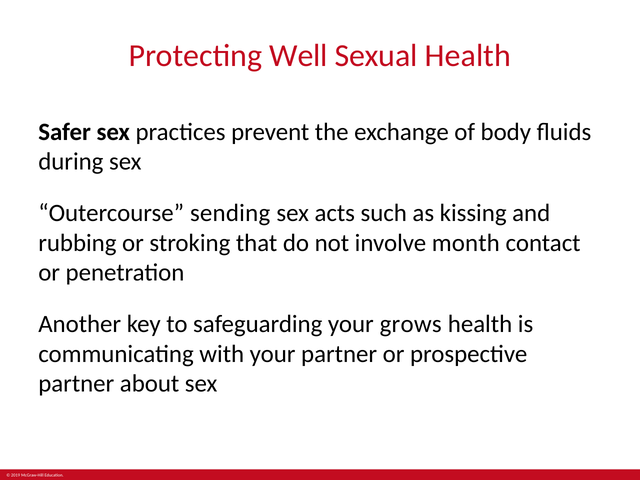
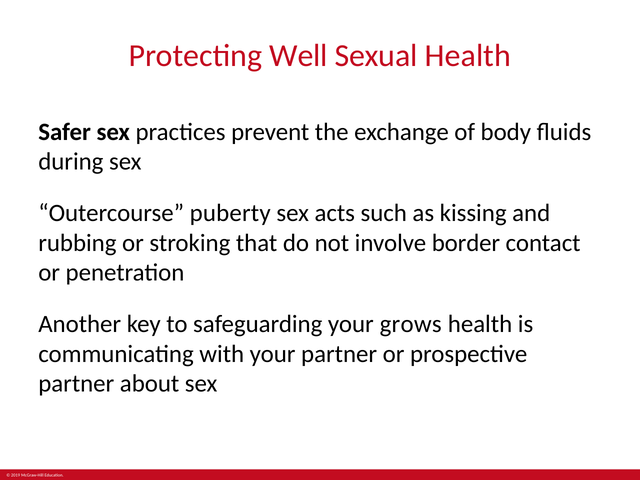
sending: sending -> puberty (230, 213)
month: month -> border (466, 243)
